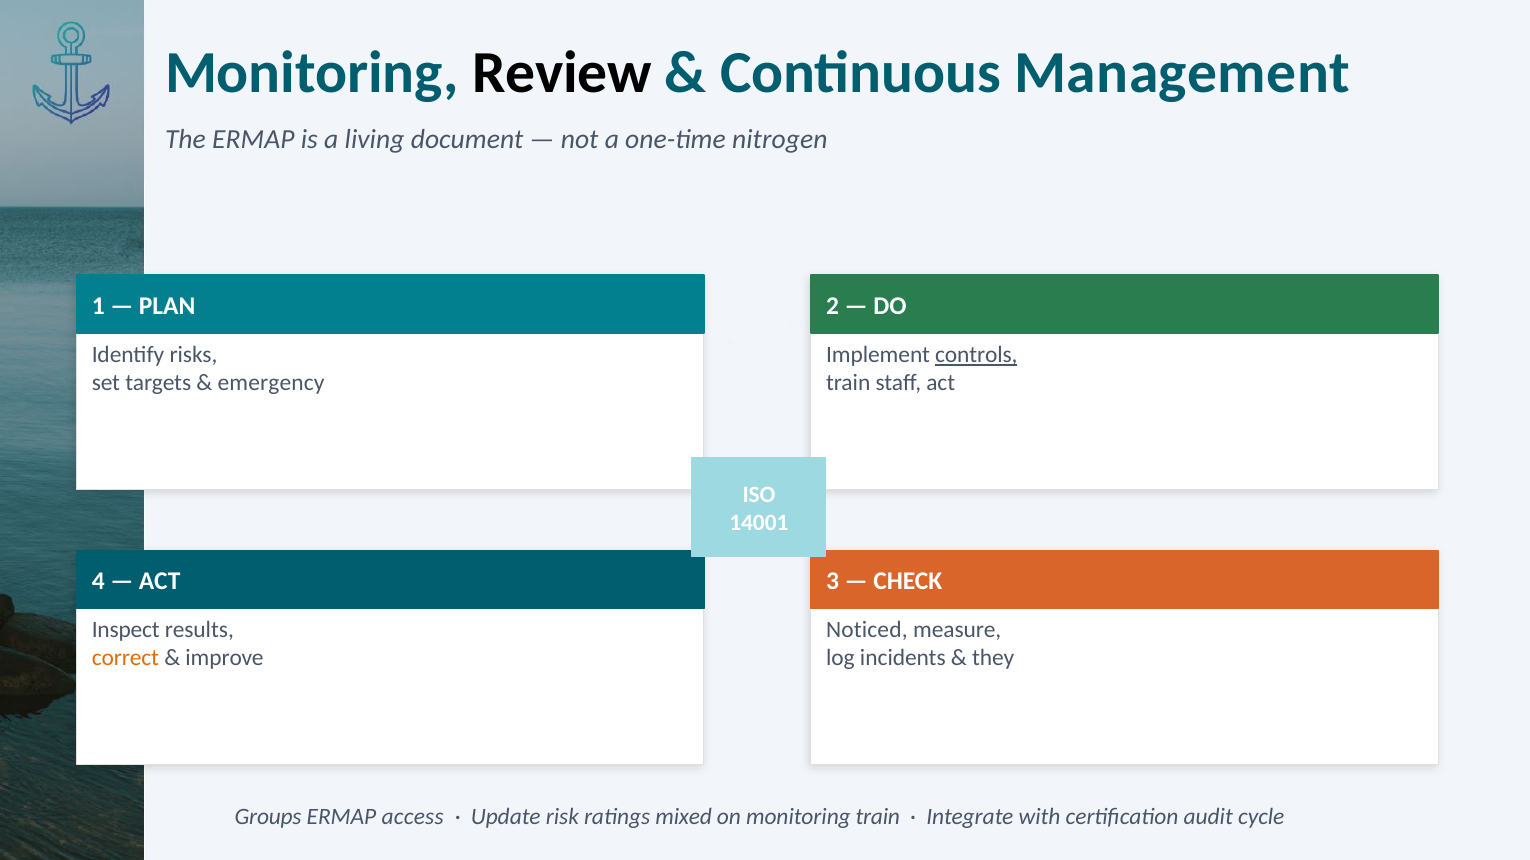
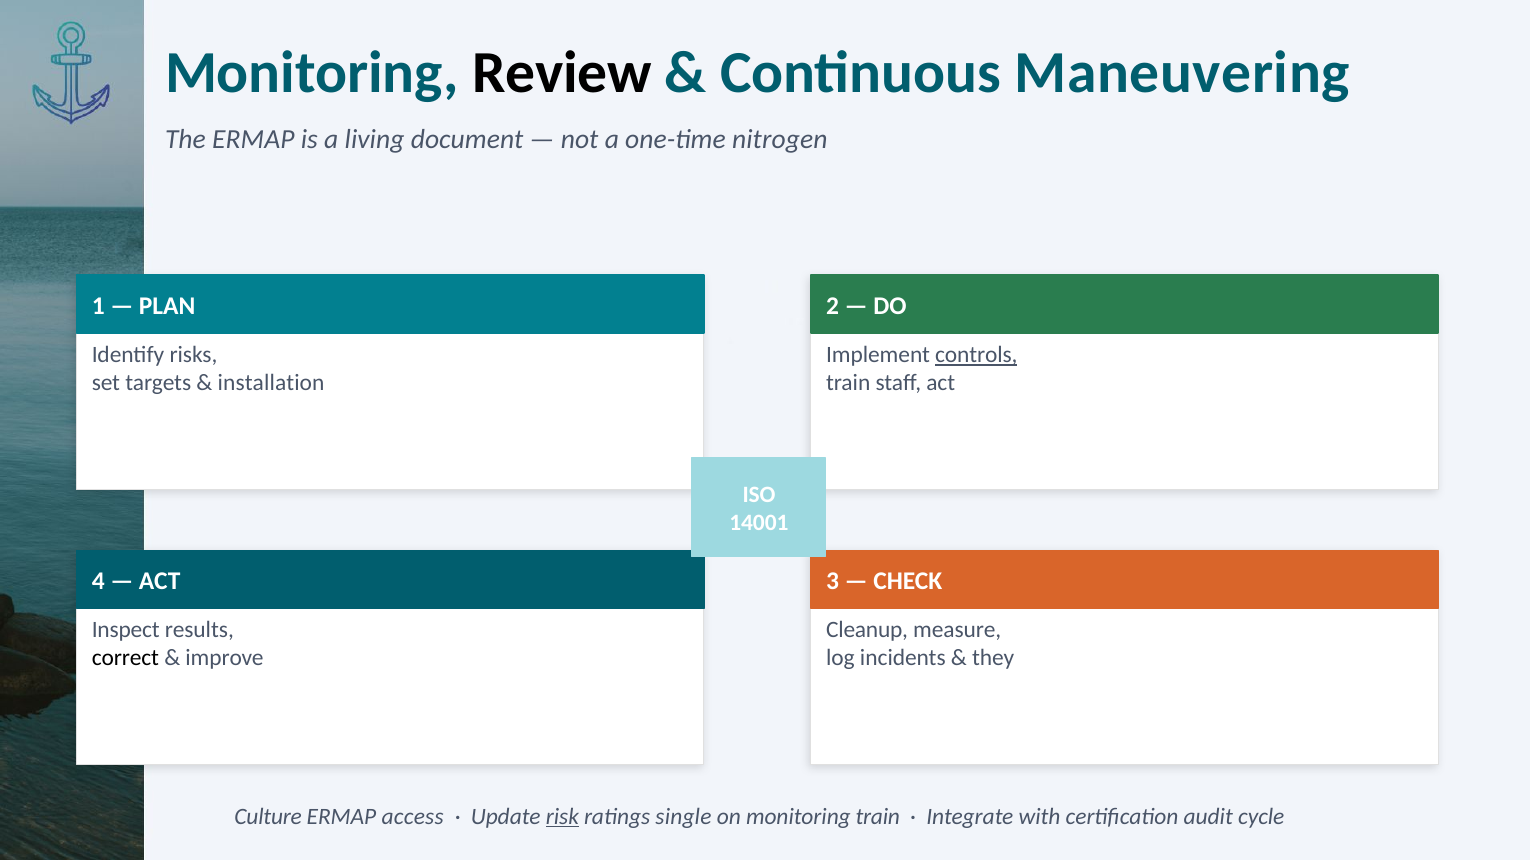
Management: Management -> Maneuvering (1182, 73)
emergency: emergency -> installation (271, 383)
Noticed: Noticed -> Cleanup (867, 631)
correct colour: orange -> black (125, 659)
Groups: Groups -> Culture (268, 817)
risk underline: none -> present (562, 817)
mixed: mixed -> single (683, 817)
